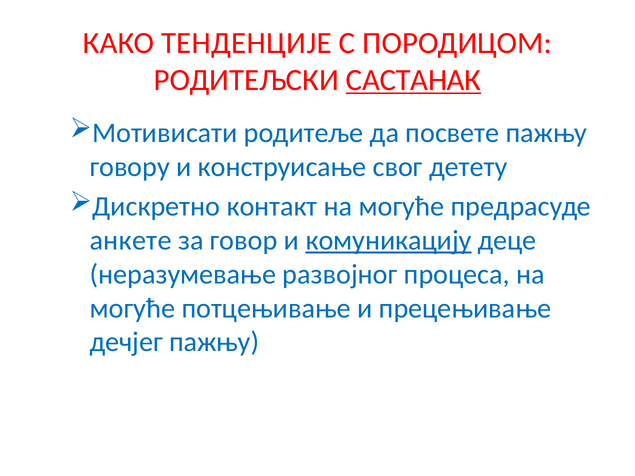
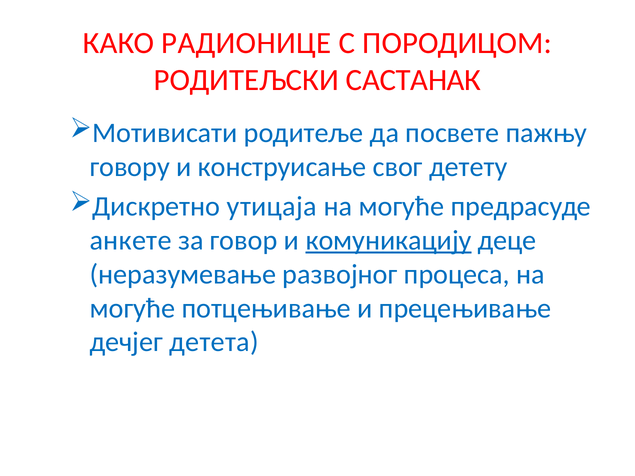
ТЕНДЕНЦИЈЕ: ТЕНДЕНЦИЈЕ -> РАДИОНИЦЕ (246, 43)
САСТАНАК underline: present -> none (414, 80)
контакт: контакт -> утицаја (272, 207)
дечјег пажњу: пажњу -> детета (214, 342)
